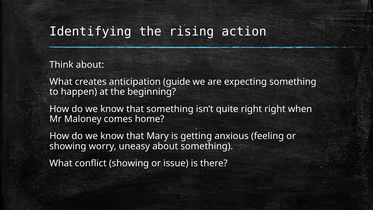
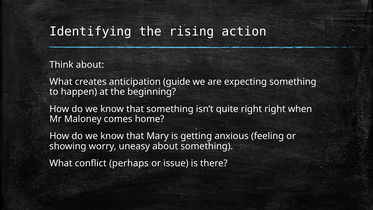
conflict showing: showing -> perhaps (129, 163)
